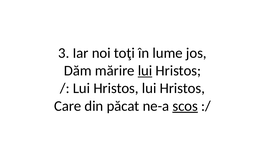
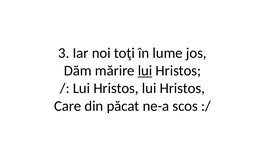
scos underline: present -> none (185, 106)
